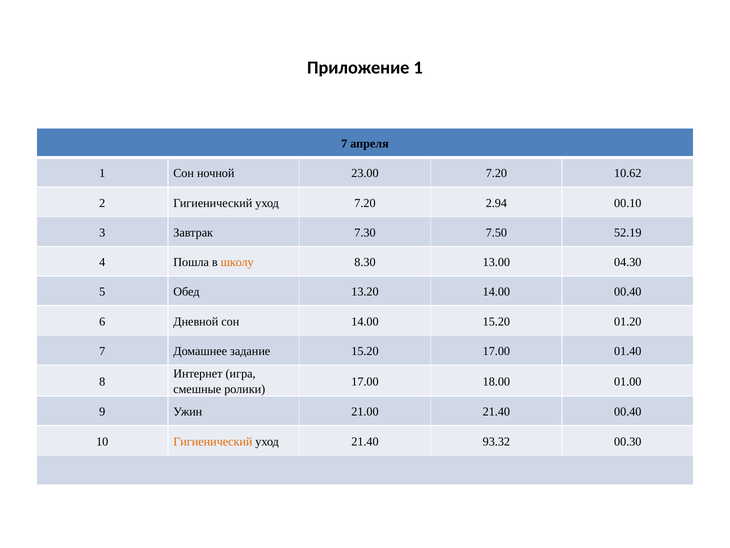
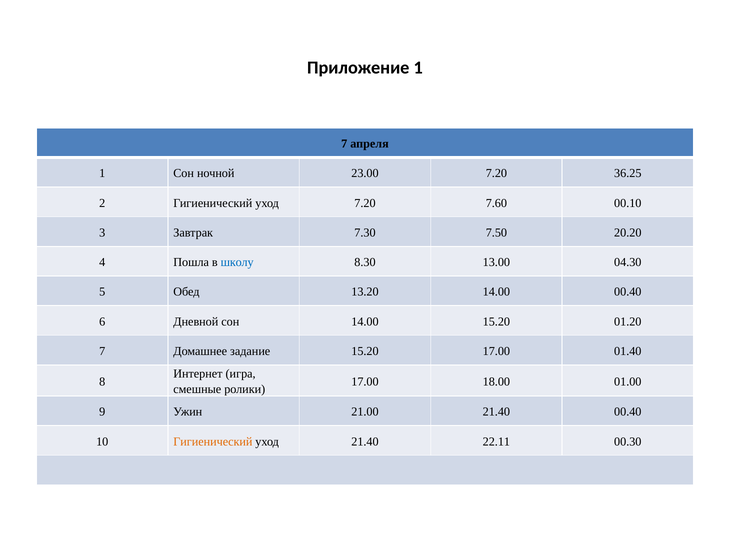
10.62: 10.62 -> 36.25 (628, 173)
2.94: 2.94 -> 7.60 (496, 203)
52.19: 52.19 -> 20.20 (628, 232)
школу colour: orange -> blue (237, 262)
93.32: 93.32 -> 22.11 (496, 441)
